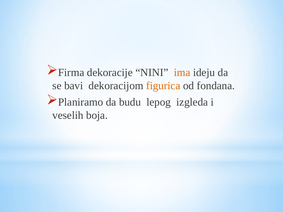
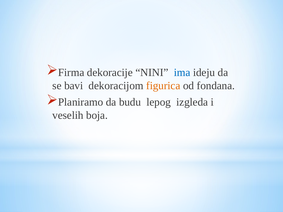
ima colour: orange -> blue (182, 72)
